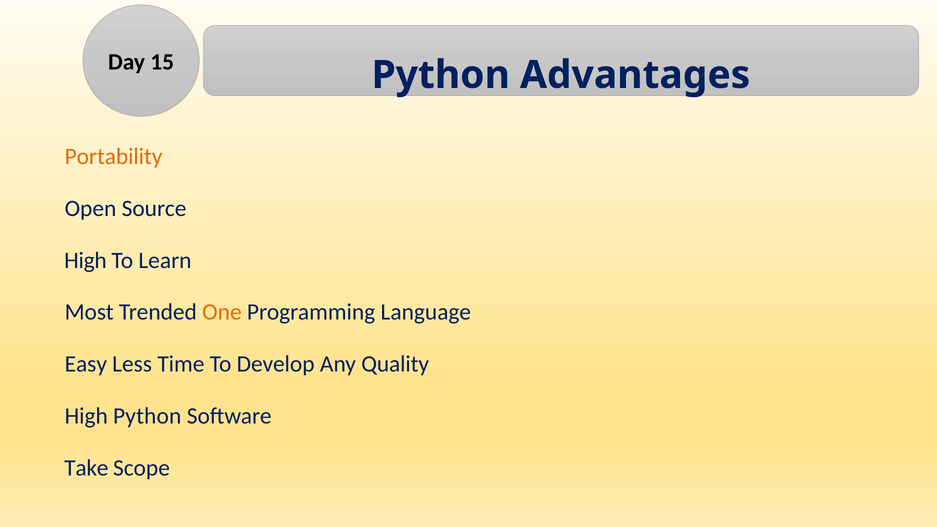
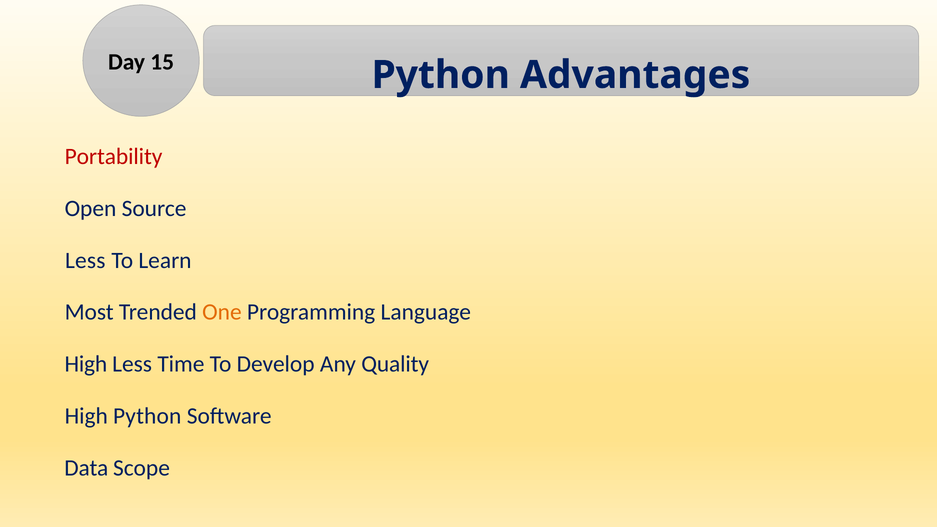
Portability colour: orange -> red (114, 156)
High: High -> Less (85, 260)
Easy: Easy -> High (86, 364)
Take: Take -> Data (86, 468)
